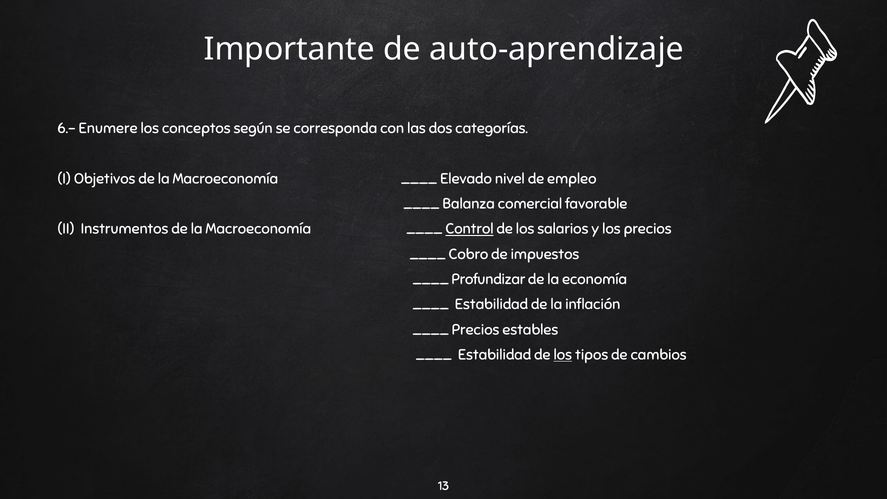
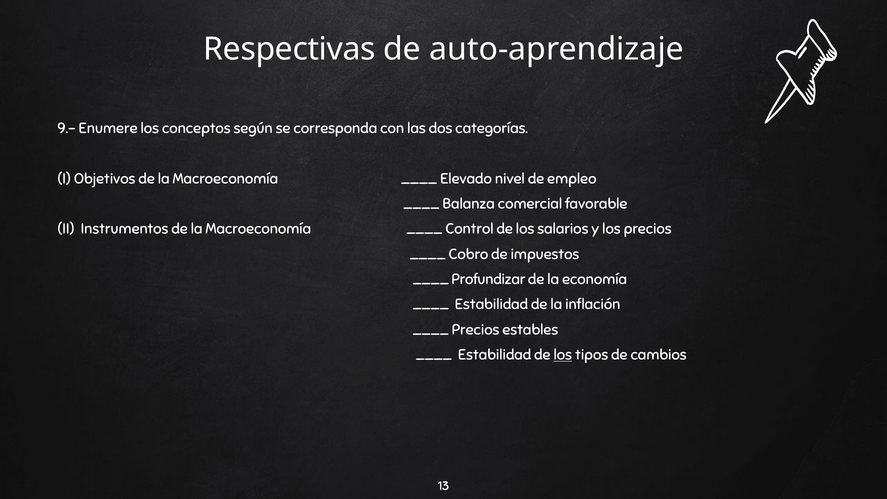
Importante: Importante -> Respectivas (290, 49)
6.-: 6.- -> 9.- (66, 129)
Control underline: present -> none (470, 229)
